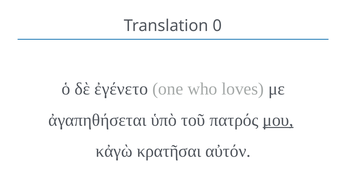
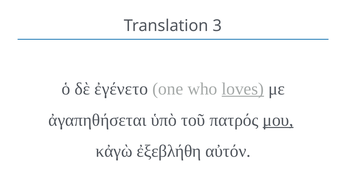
0: 0 -> 3 (217, 26)
loves underline: none -> present (243, 89)
κρατῆσαι: κρατῆσαι -> ἐξεβλήθη (169, 151)
